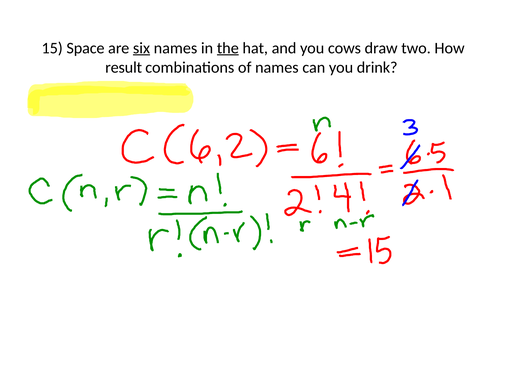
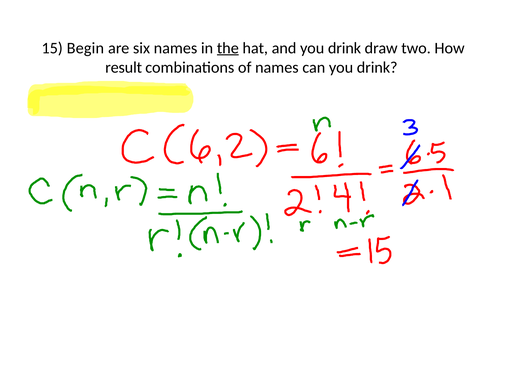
Space: Space -> Begin (85, 48)
six underline: present -> none (141, 48)
and you cows: cows -> drink (344, 48)
